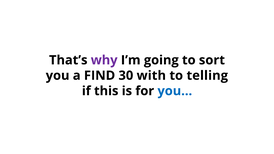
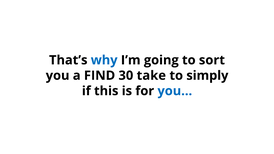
why colour: purple -> blue (104, 60)
with: with -> take (151, 76)
telling: telling -> simply (207, 76)
